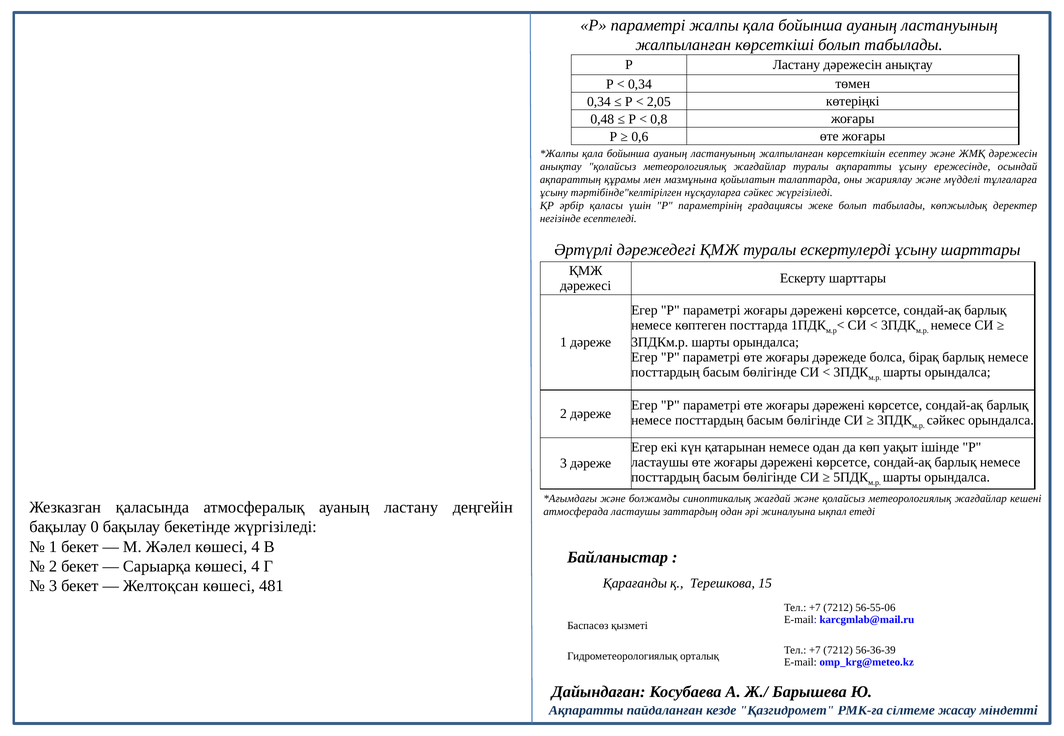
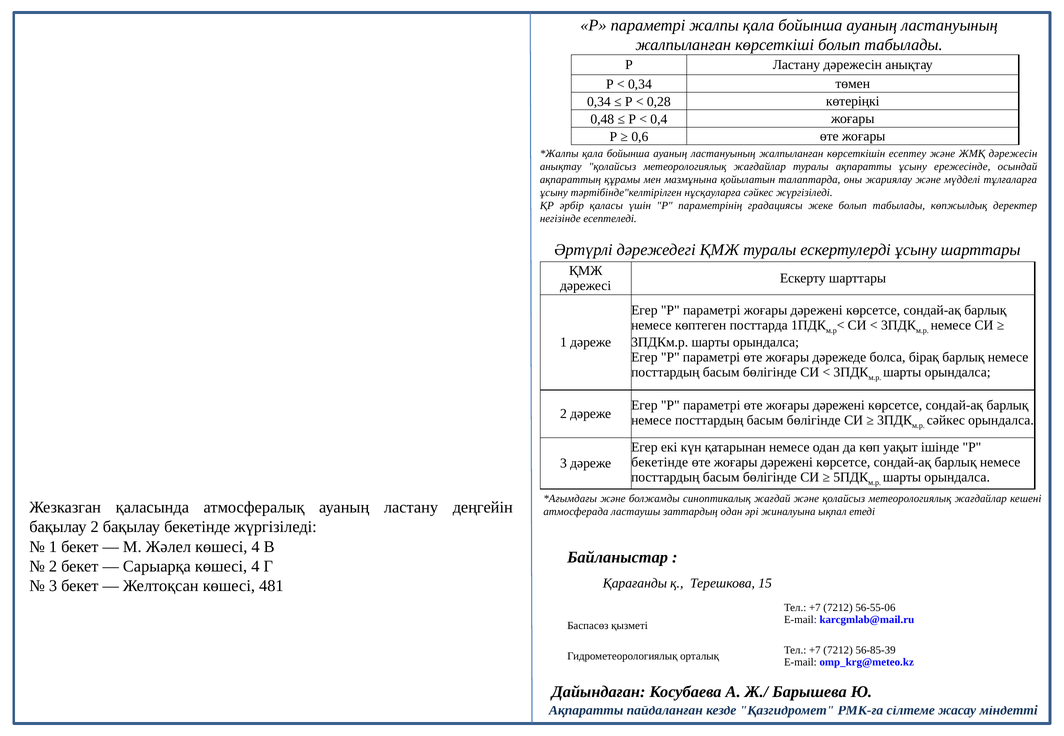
2,05: 2,05 -> 0,28 (659, 102)
0,8: 0,8 -> 0,4 (659, 119)
ластаушы: ластаушы -> бекетінде (660, 463)
бақылау 0: 0 -> 2 (95, 527)
56-36-39: 56-36-39 -> 56-85-39 (876, 651)
